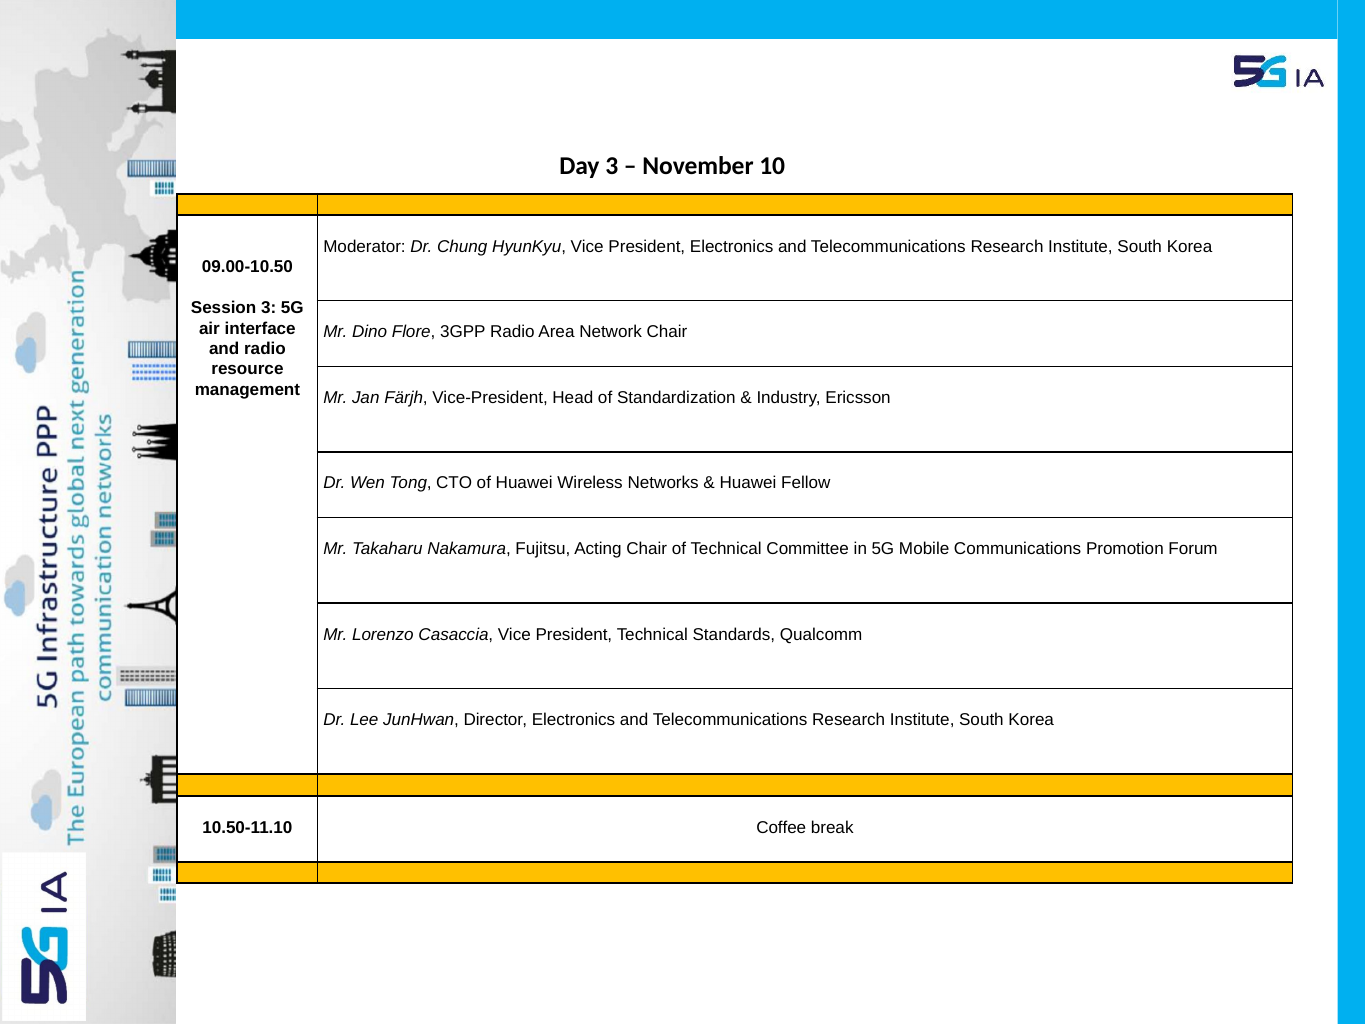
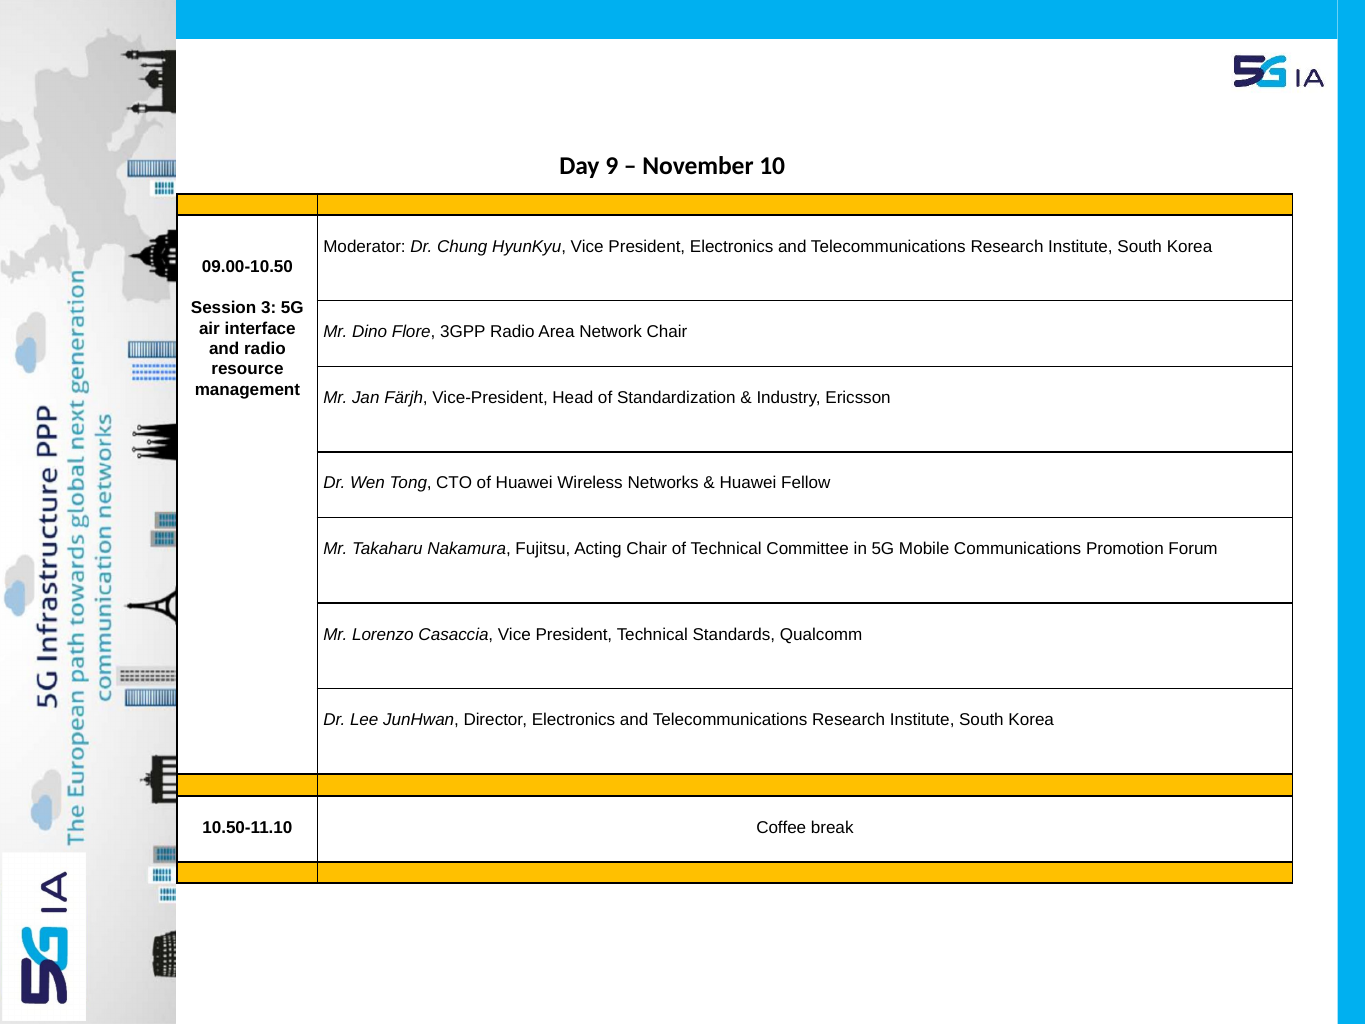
Day 3: 3 -> 9 (612, 166)
